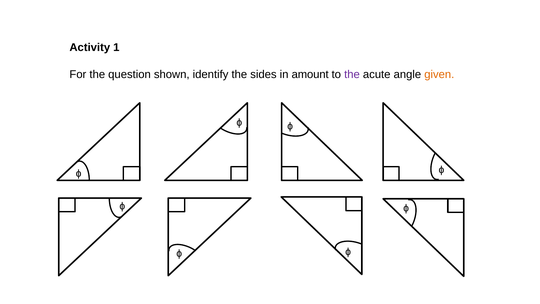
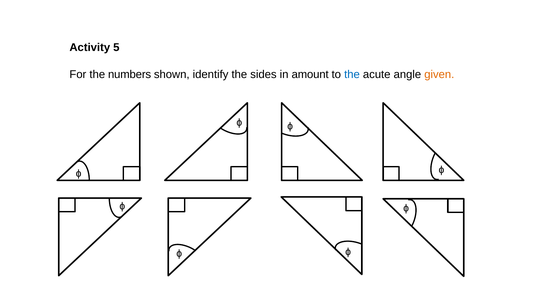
1: 1 -> 5 (116, 48)
question: question -> numbers (130, 75)
the colour: purple -> blue (352, 75)
